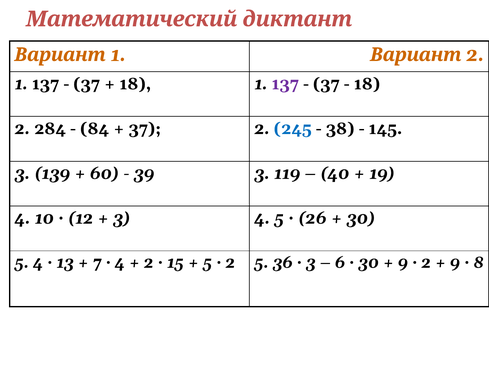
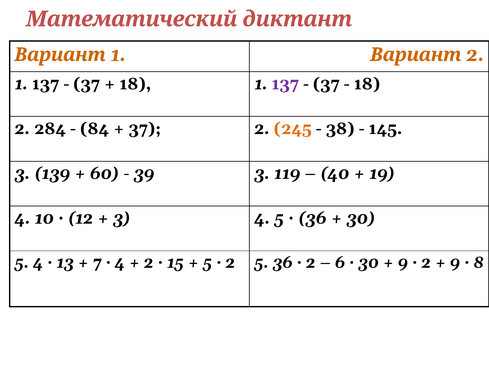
245 colour: blue -> orange (293, 129)
26: 26 -> 36 (312, 218)
3: 3 -> 2 (311, 262)
